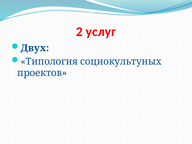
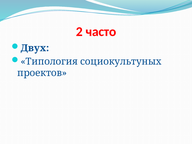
услуг: услуг -> часто (101, 32)
